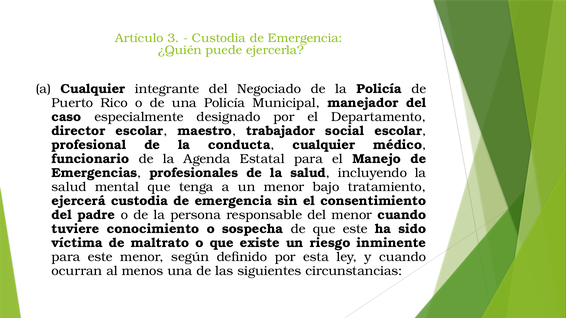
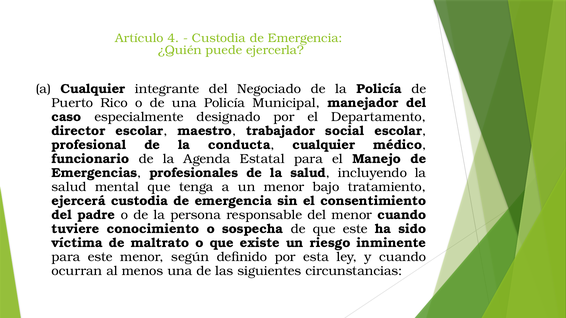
3: 3 -> 4 (173, 38)
